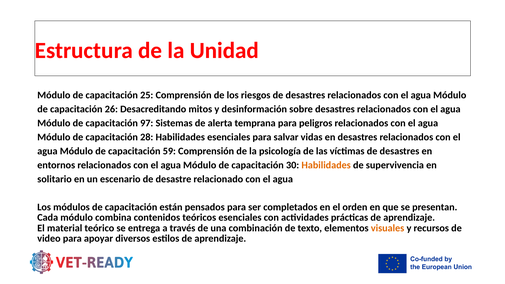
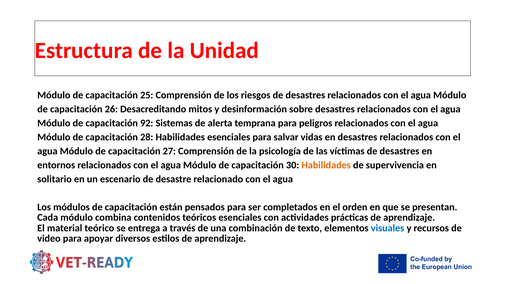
97: 97 -> 92 (147, 123)
59: 59 -> 27 (169, 151)
visuales colour: orange -> blue (388, 228)
